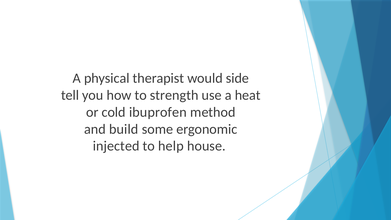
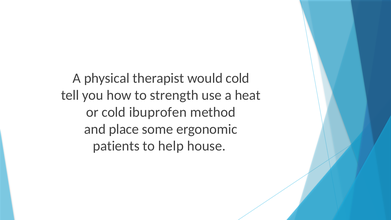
would side: side -> cold (238, 78)
build: build -> place (124, 129)
injected: injected -> patients (116, 146)
